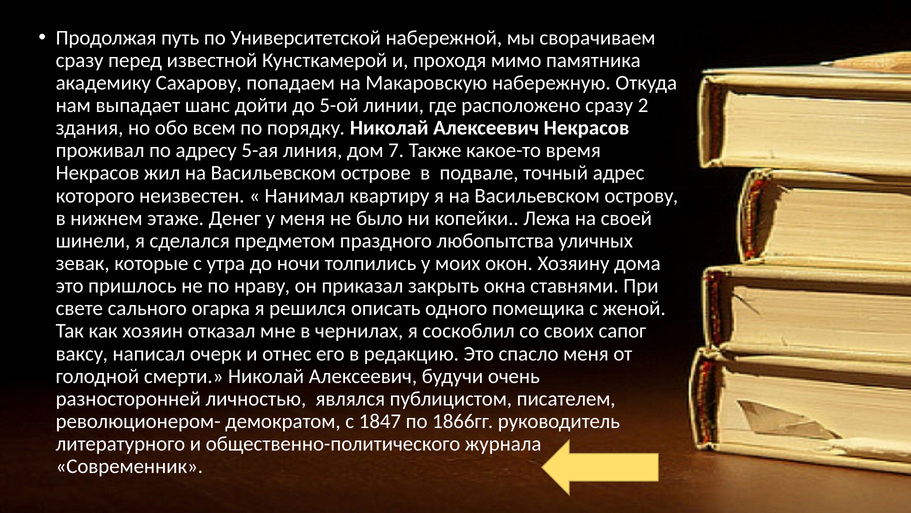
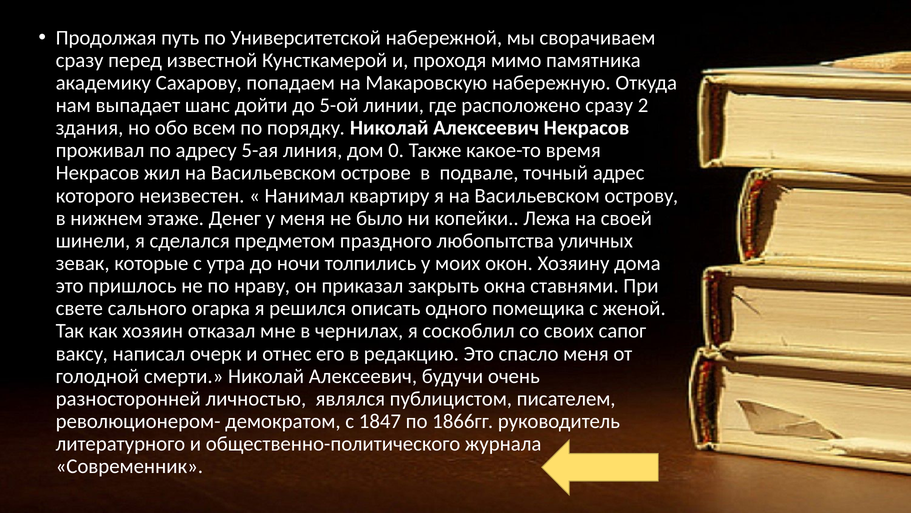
7: 7 -> 0 (396, 150)
